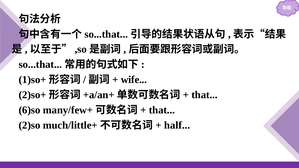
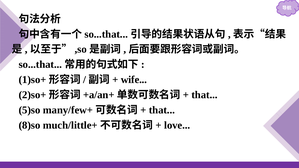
6)so: 6)so -> 5)so (30, 110)
2)so: 2)so -> 8)so (30, 125)
half: half -> love (177, 125)
